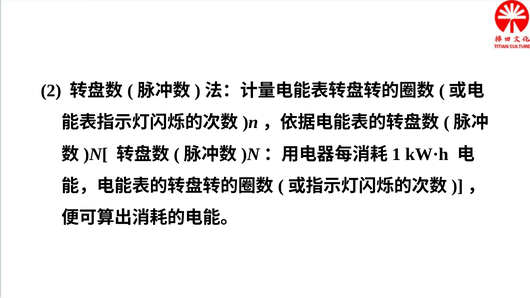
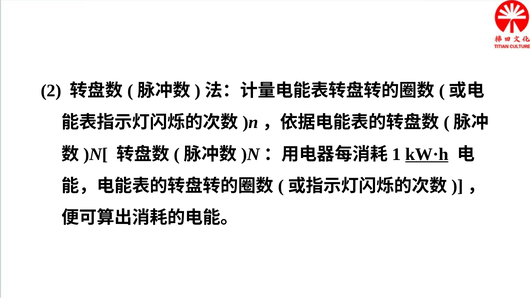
kW·h underline: none -> present (427, 154)
